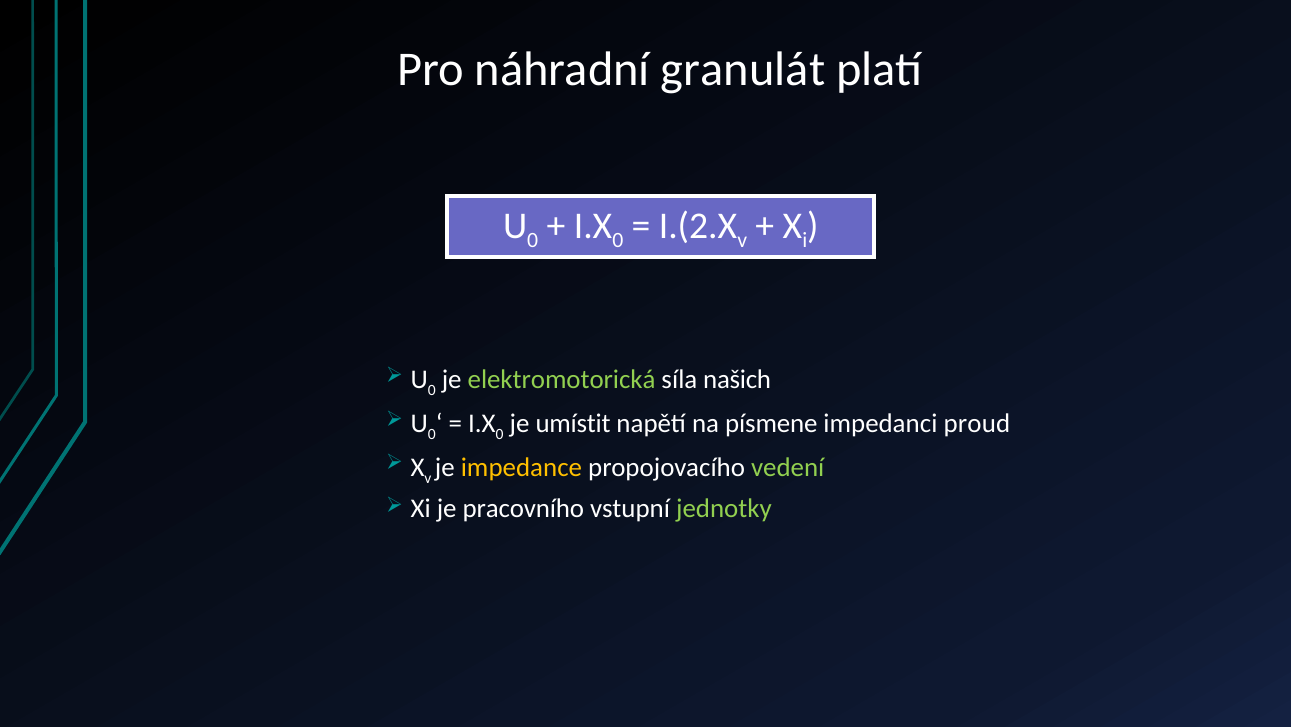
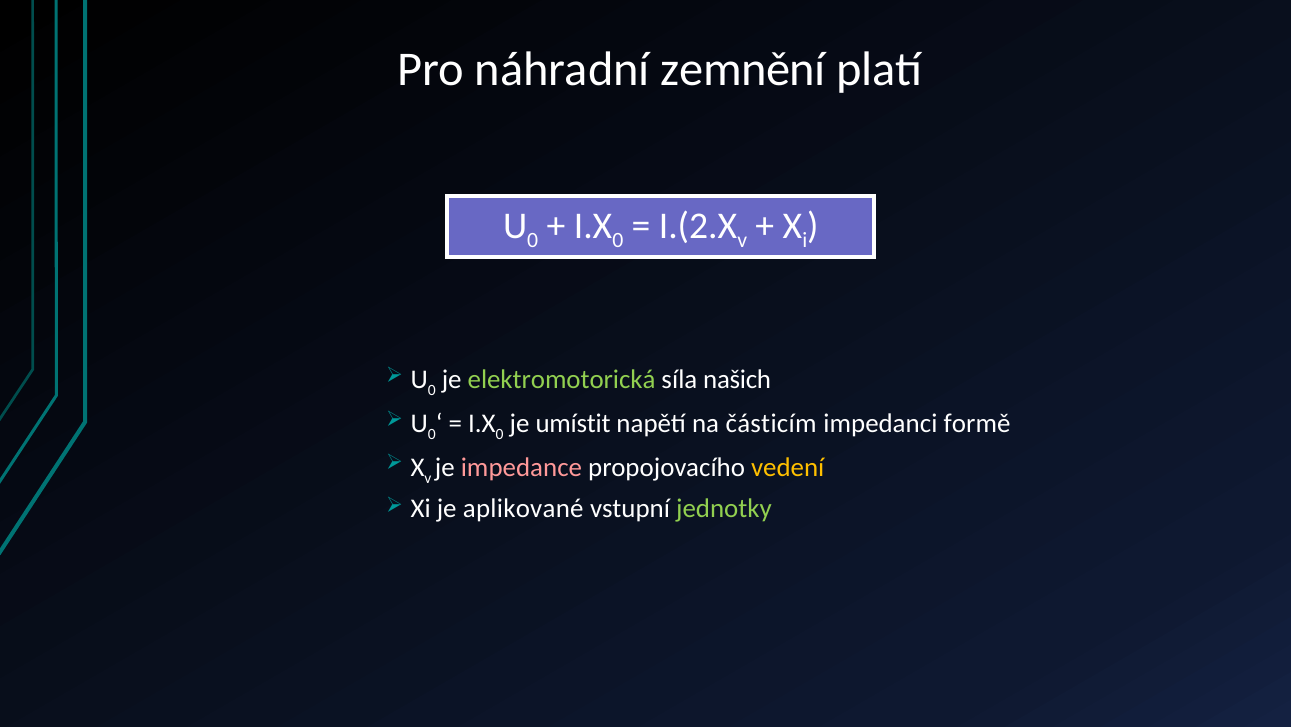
granulát: granulát -> zemnění (743, 69)
písmene: písmene -> částicím (771, 424)
proud: proud -> formě (977, 424)
impedance colour: yellow -> pink (521, 467)
vedení colour: light green -> yellow (788, 467)
pracovního: pracovního -> aplikované (523, 508)
